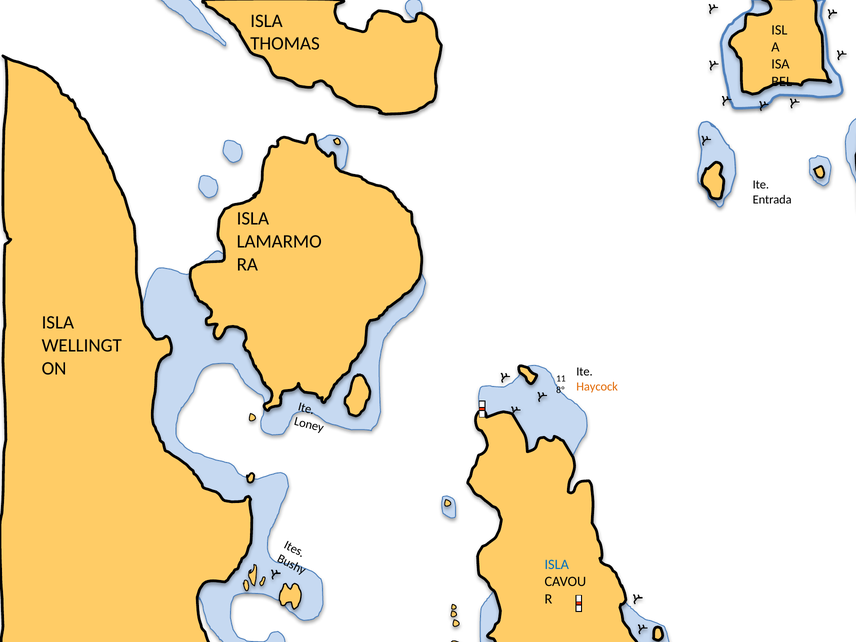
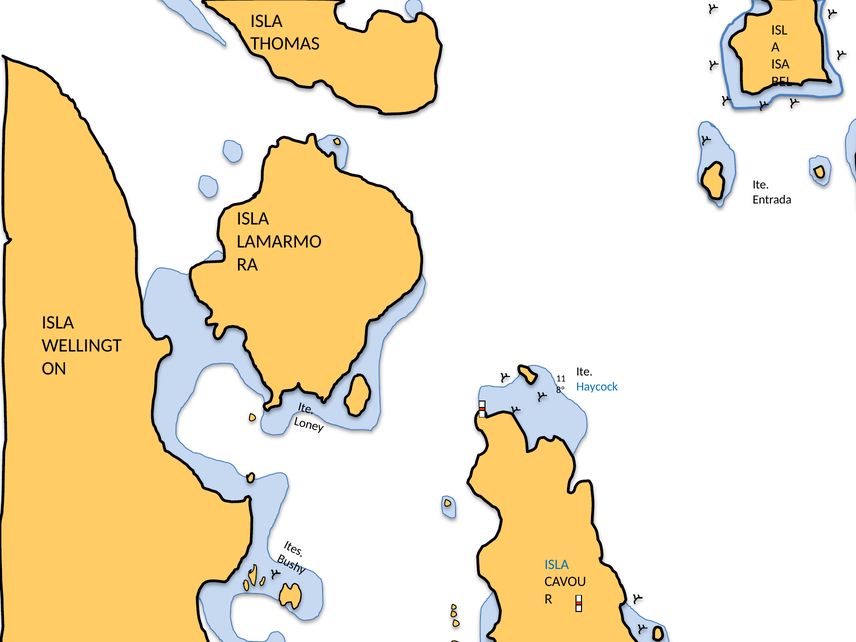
Haycock colour: orange -> blue (597, 387)
